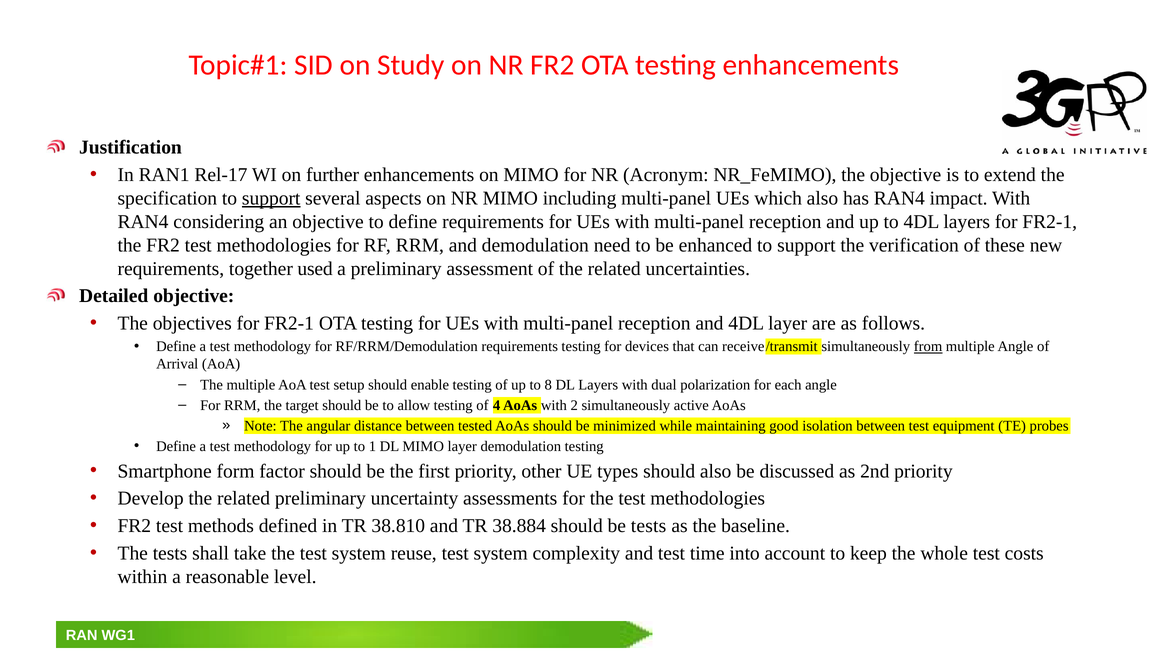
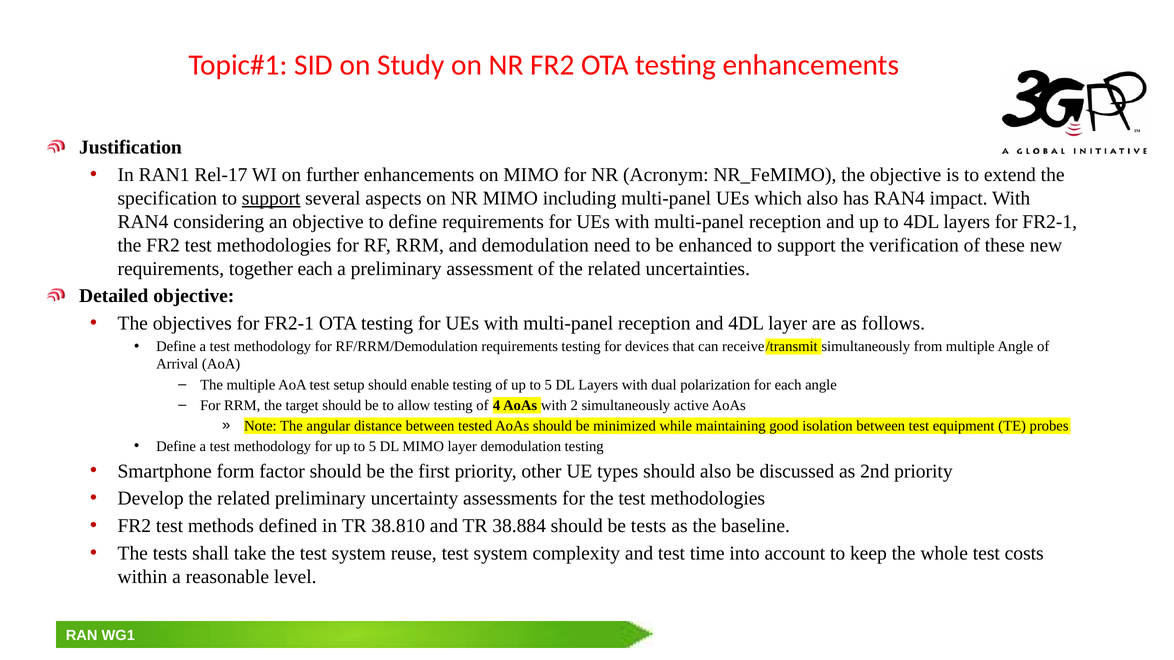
together used: used -> each (315, 269)
from underline: present -> none (928, 347)
of up to 8: 8 -> 5 (548, 385)
for up to 1: 1 -> 5 (372, 447)
